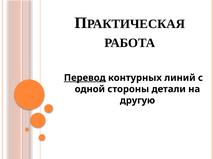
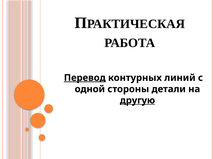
другую underline: none -> present (137, 101)
